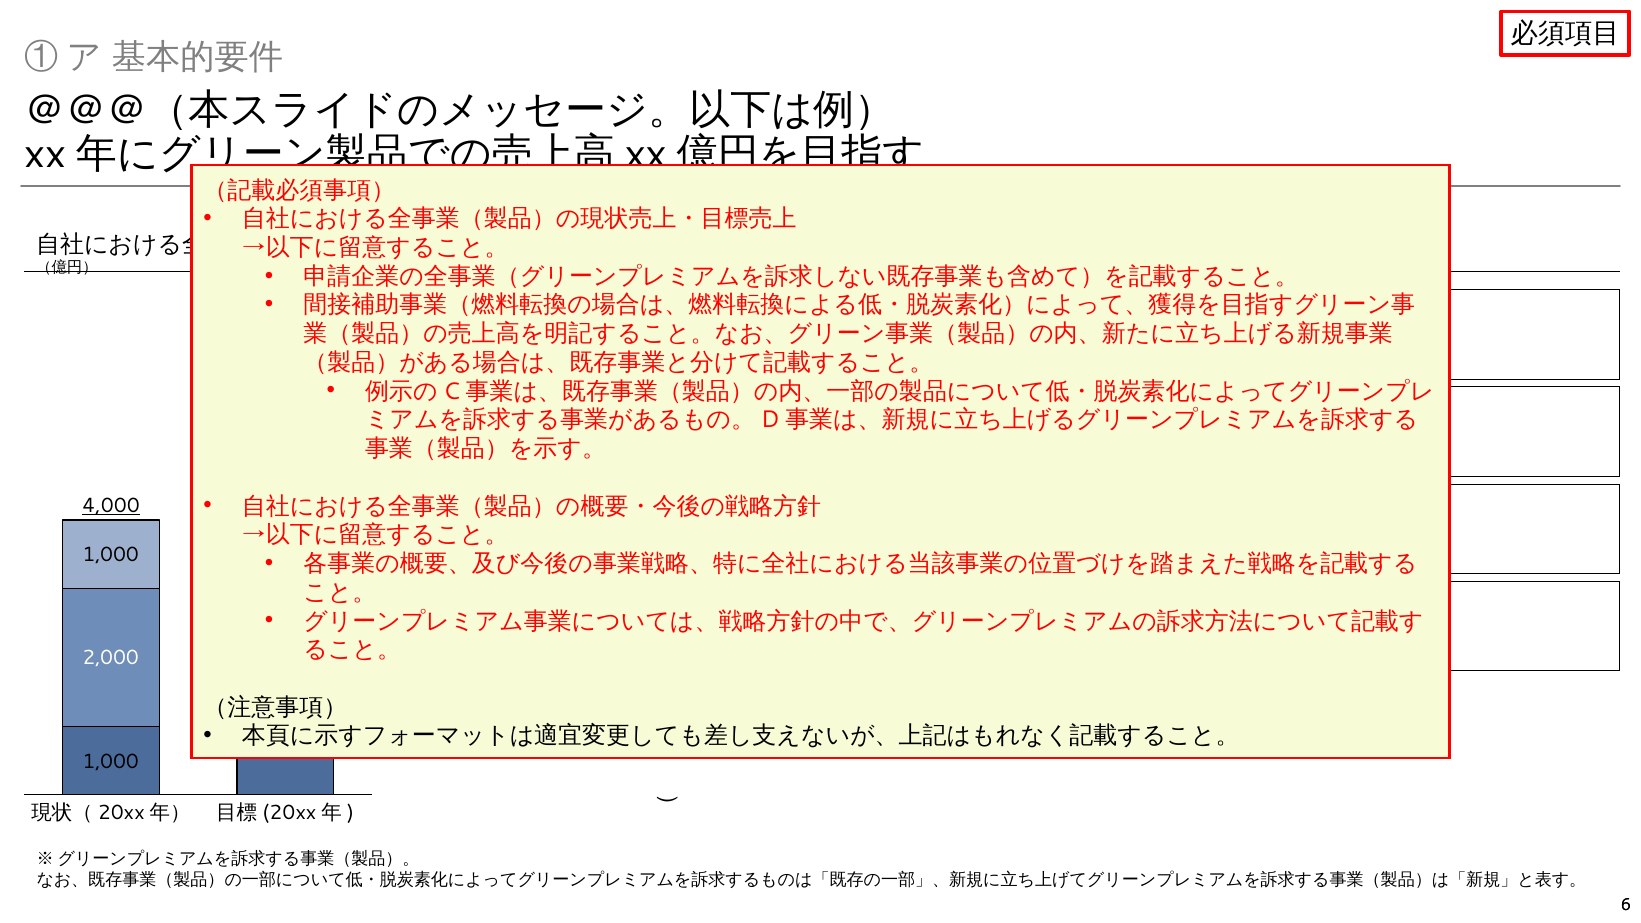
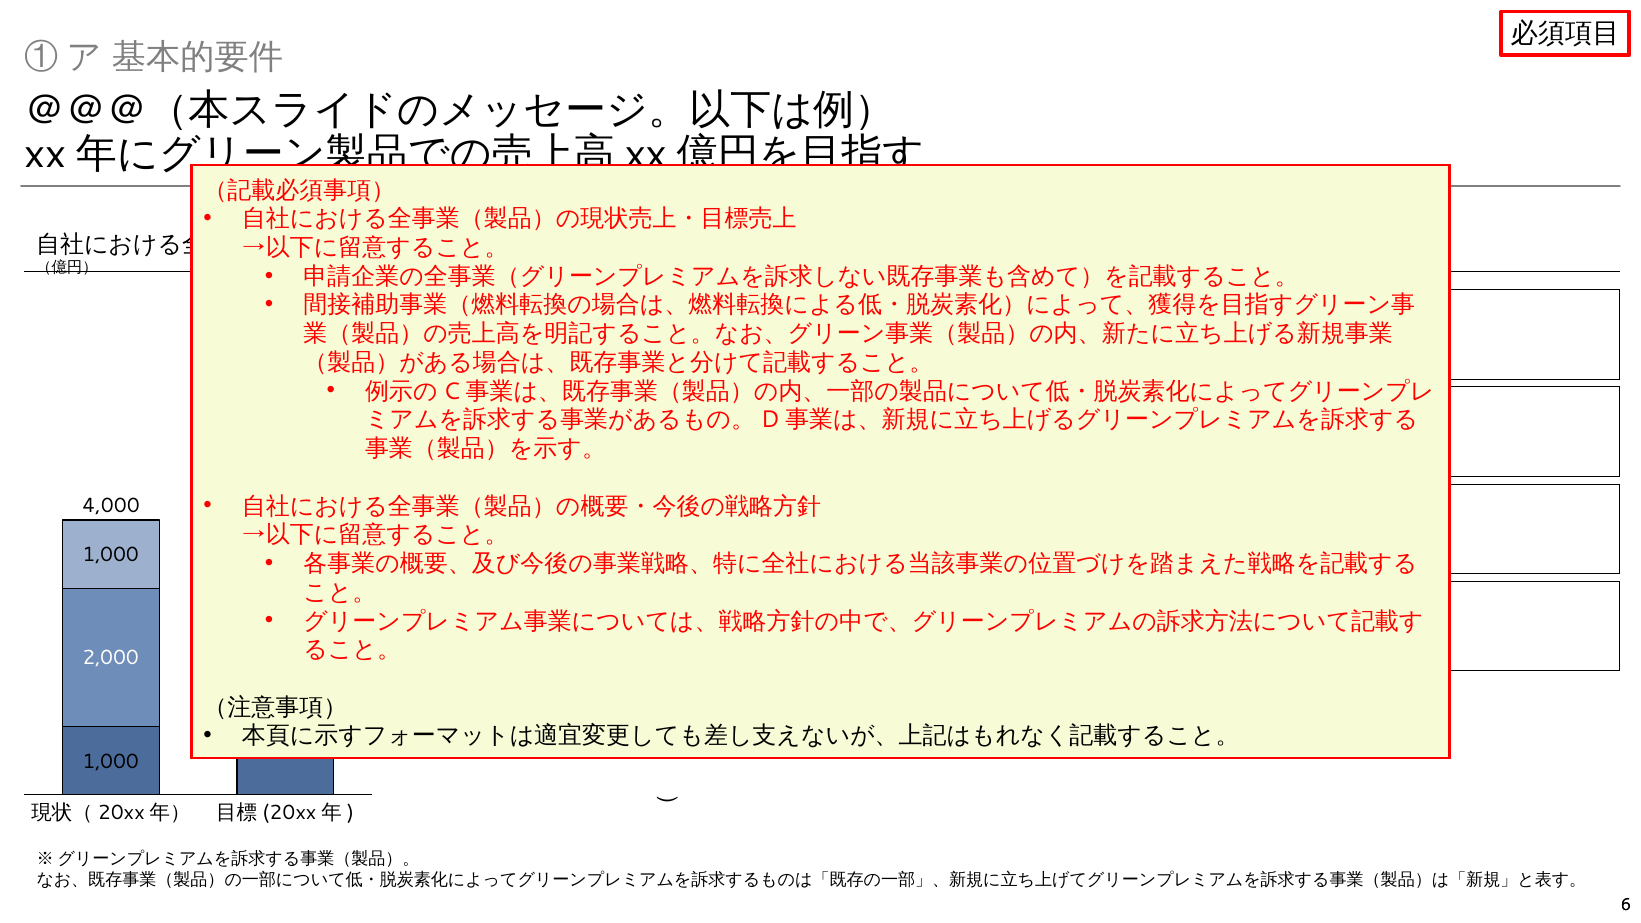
4,000 underline: present -> none (111, 506)
